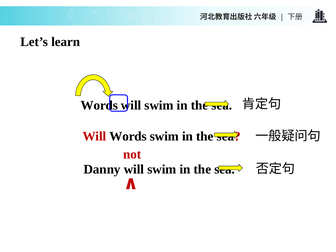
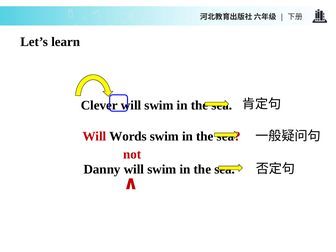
Words: Words -> Clever (99, 105)
